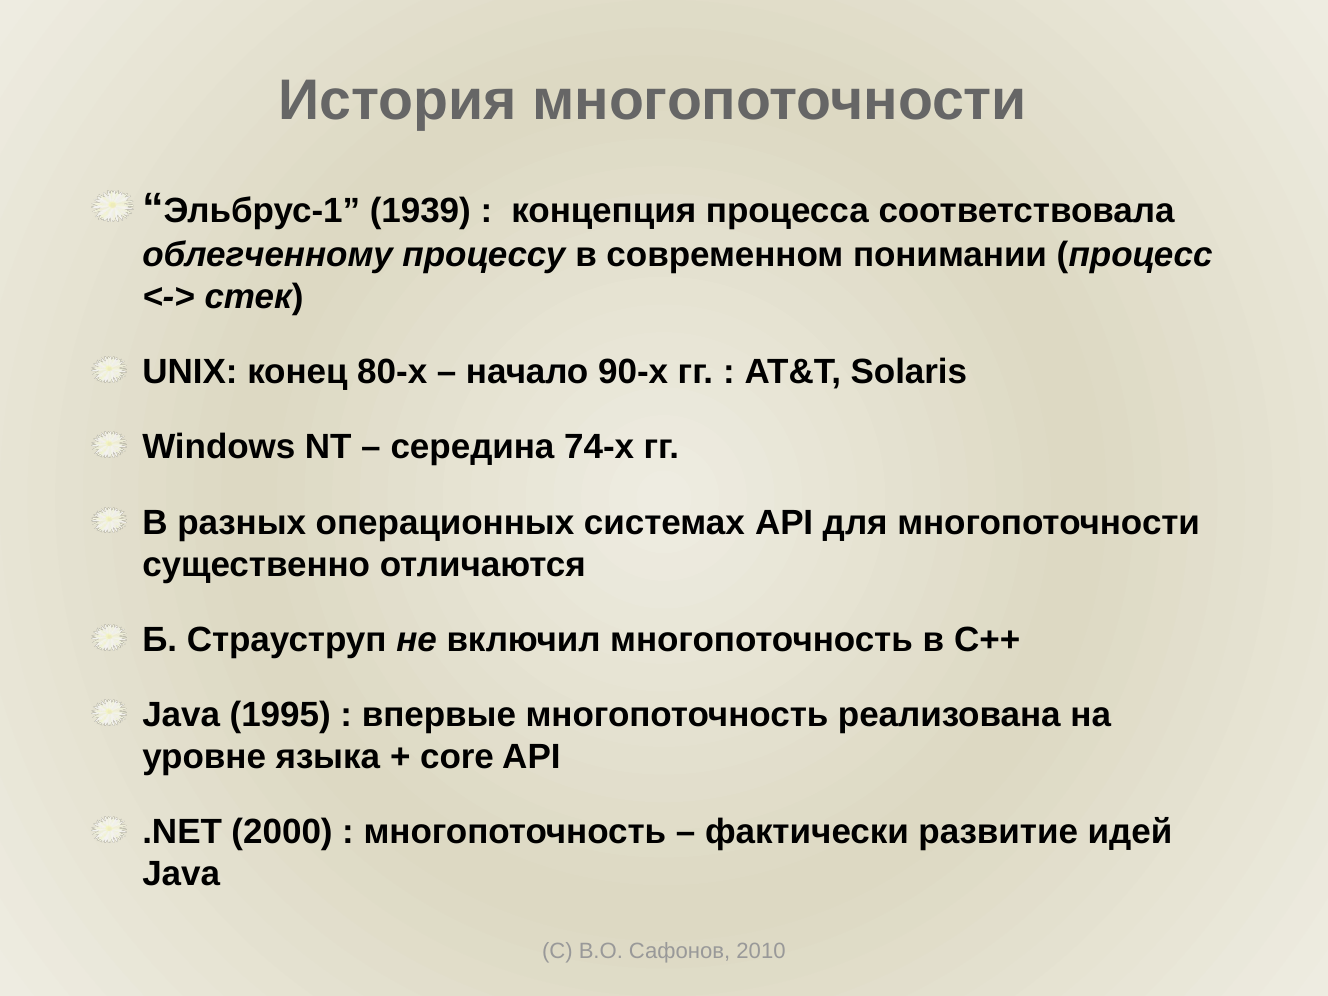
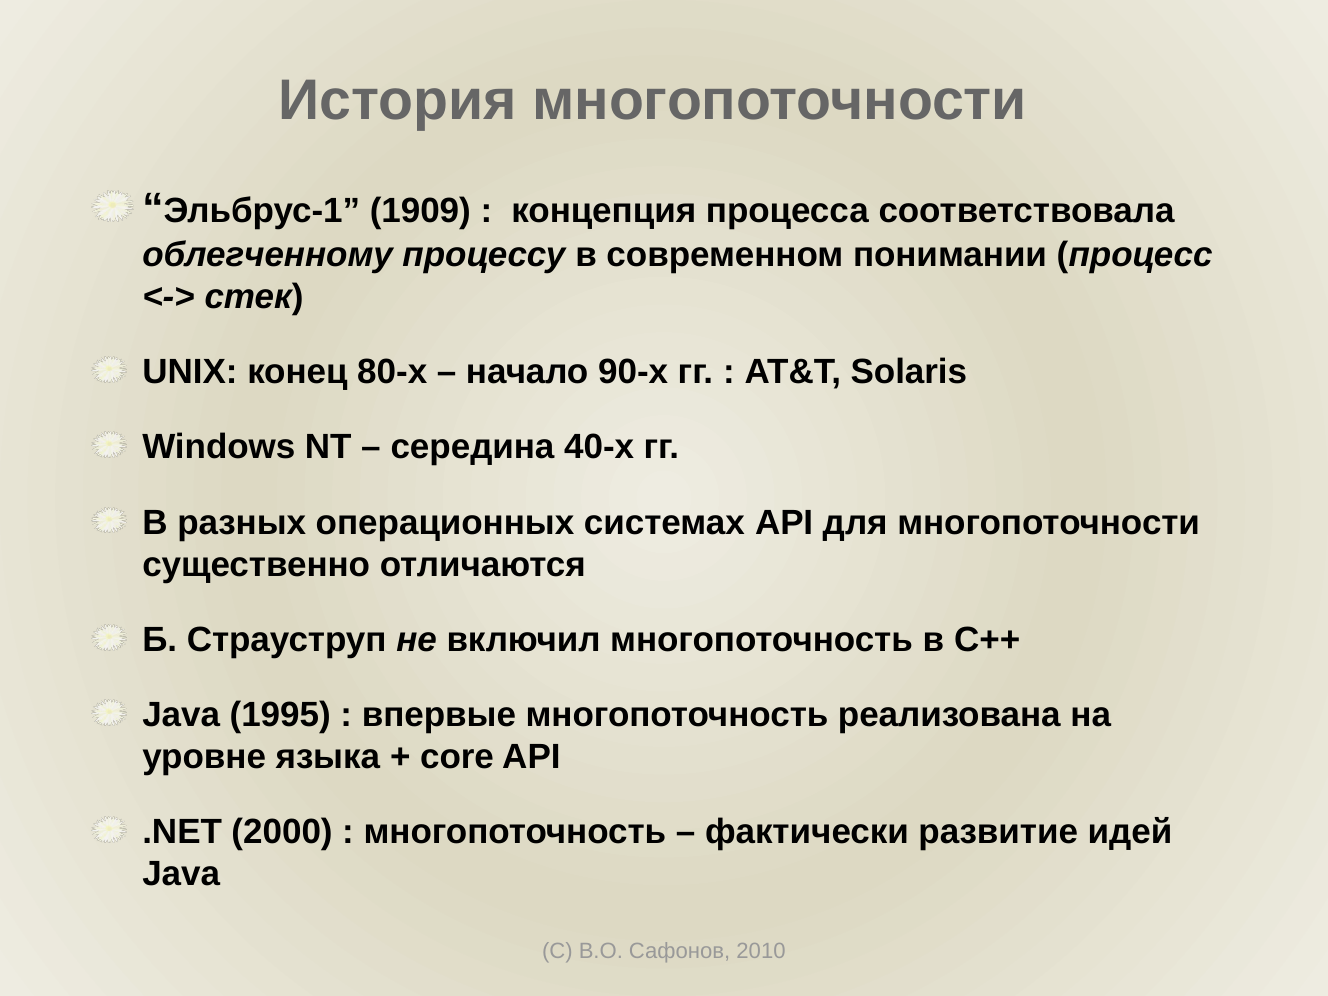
1939: 1939 -> 1909 (420, 211)
74-х: 74-х -> 40-х (599, 447)
